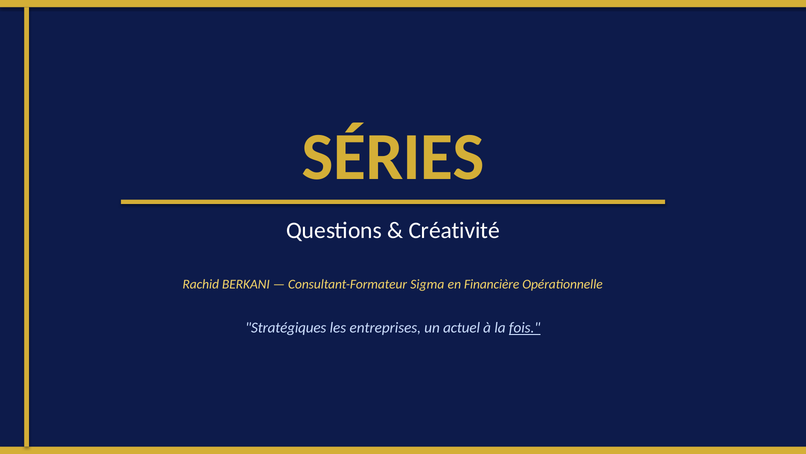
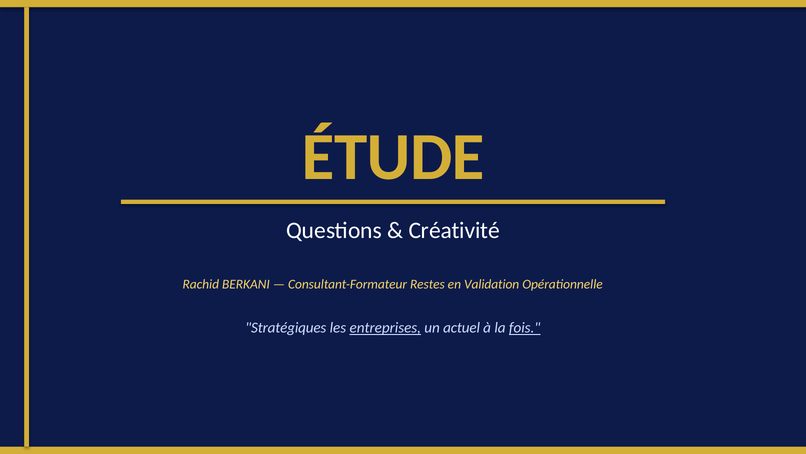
SÉRIES: SÉRIES -> ÉTUDE (393, 157)
Sigma: Sigma -> Restes (427, 284)
Financière: Financière -> Validation (492, 284)
entreprises underline: none -> present (385, 328)
